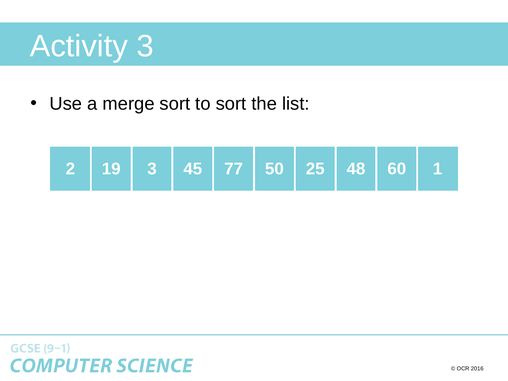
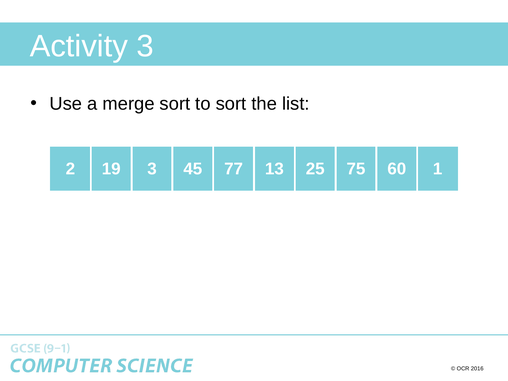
50: 50 -> 13 (274, 169)
48: 48 -> 75 (356, 169)
